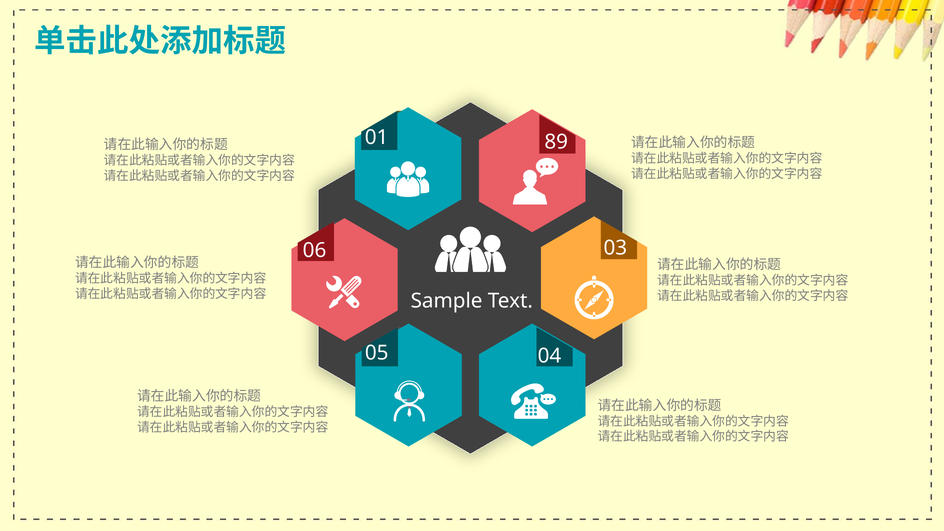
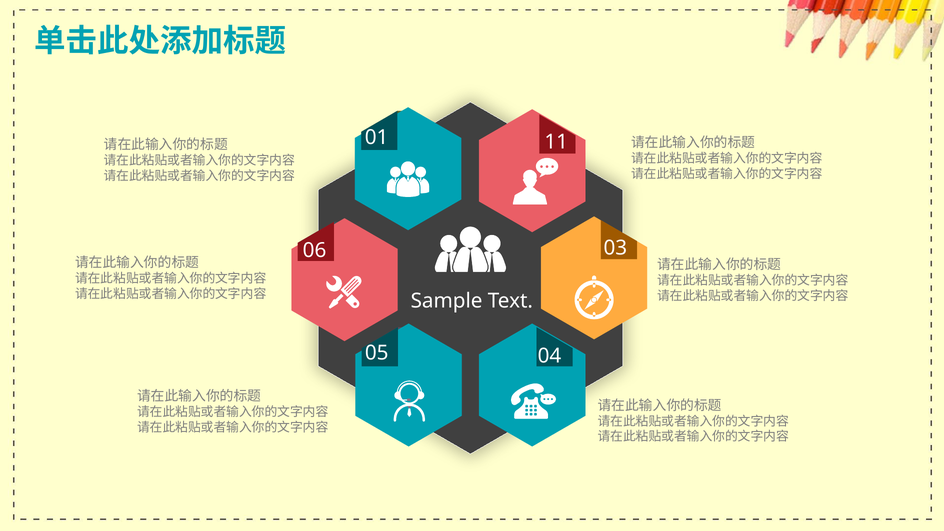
89: 89 -> 11 (556, 142)
